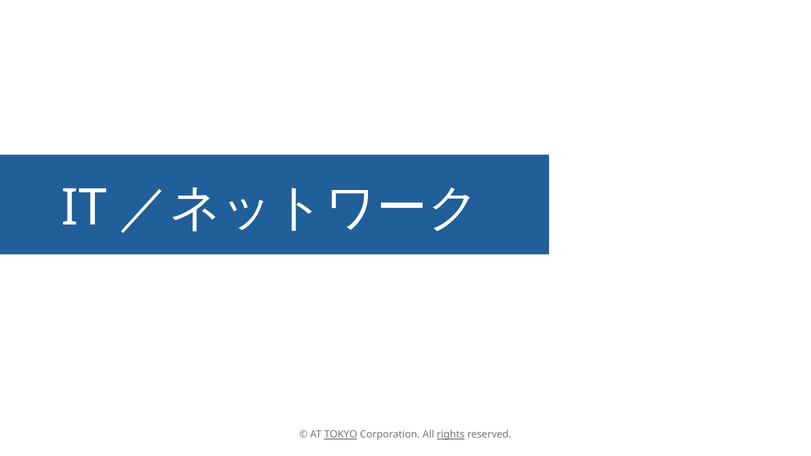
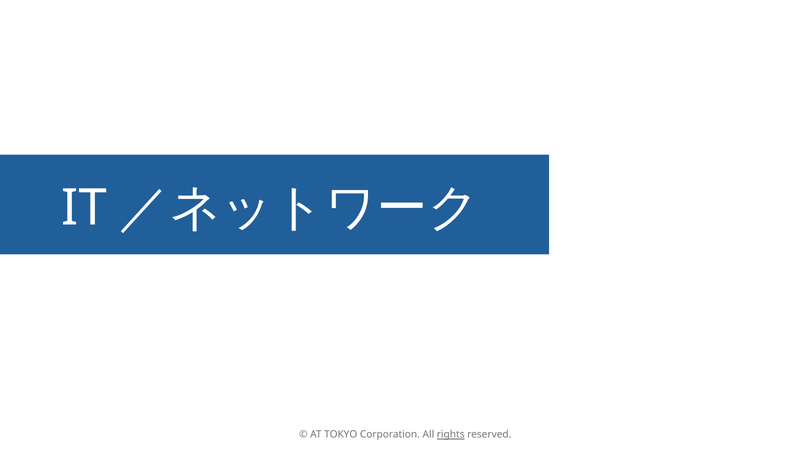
TOKYO underline: present -> none (341, 435)
